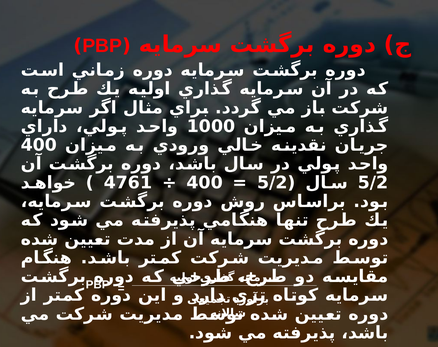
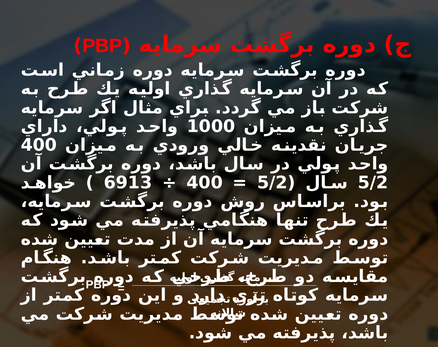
4761: 4761 -> 6913 (128, 183)
